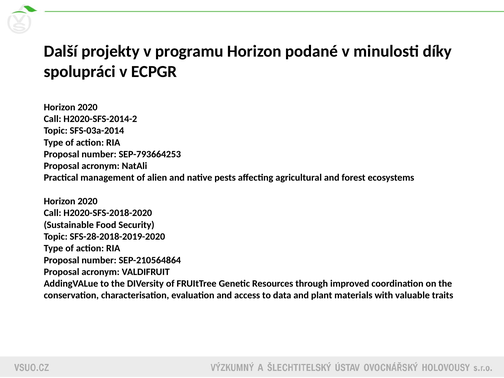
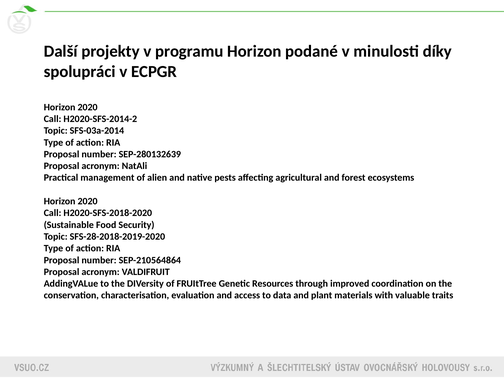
SEP-793664253: SEP-793664253 -> SEP-280132639 (150, 154)
